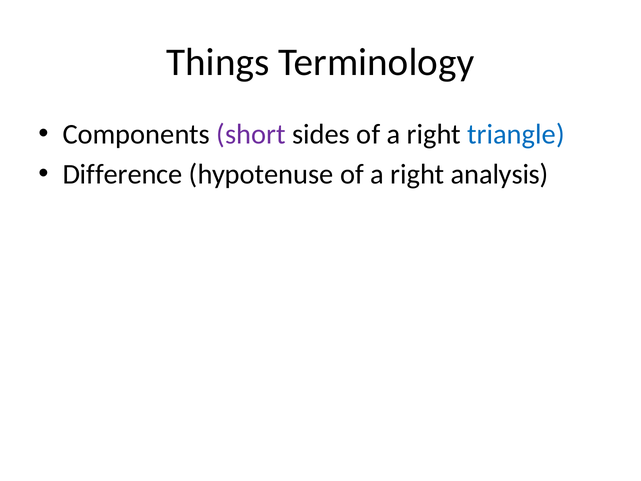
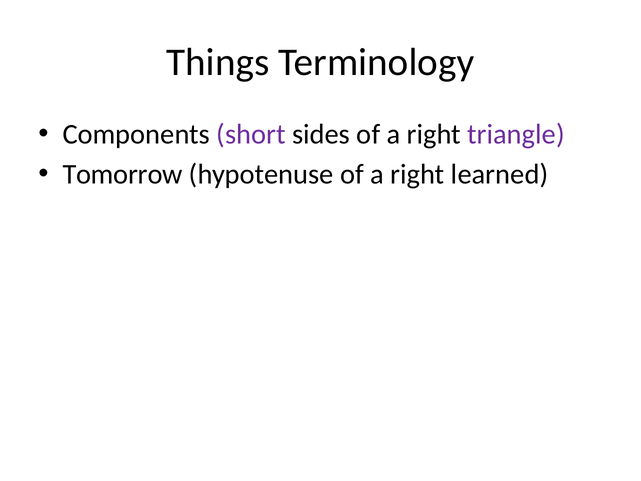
triangle colour: blue -> purple (516, 134)
Difference: Difference -> Tomorrow (123, 174)
analysis: analysis -> learned (500, 174)
